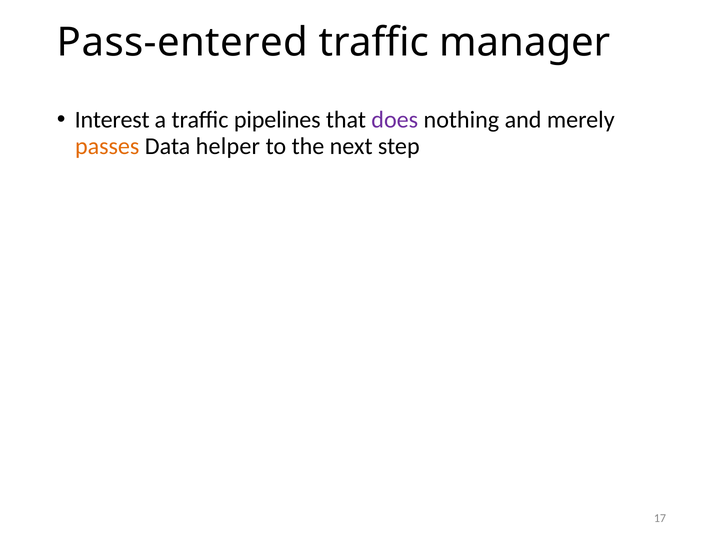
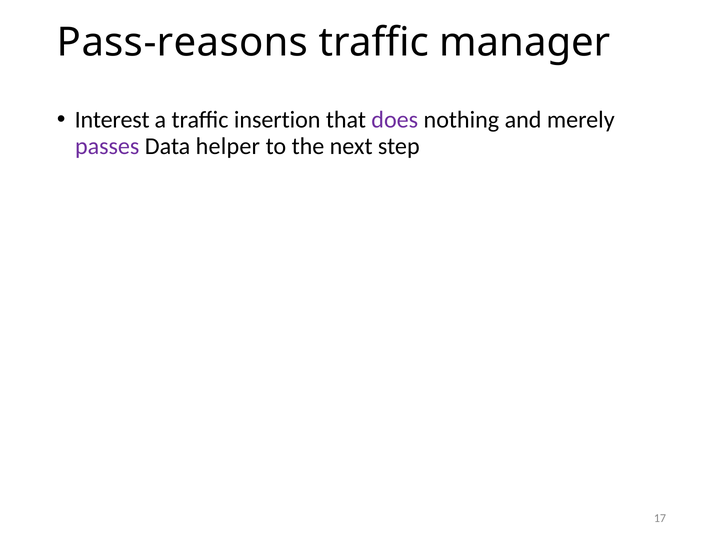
Pass-entered: Pass-entered -> Pass-reasons (183, 42)
pipelines: pipelines -> insertion (277, 120)
passes colour: orange -> purple (107, 146)
